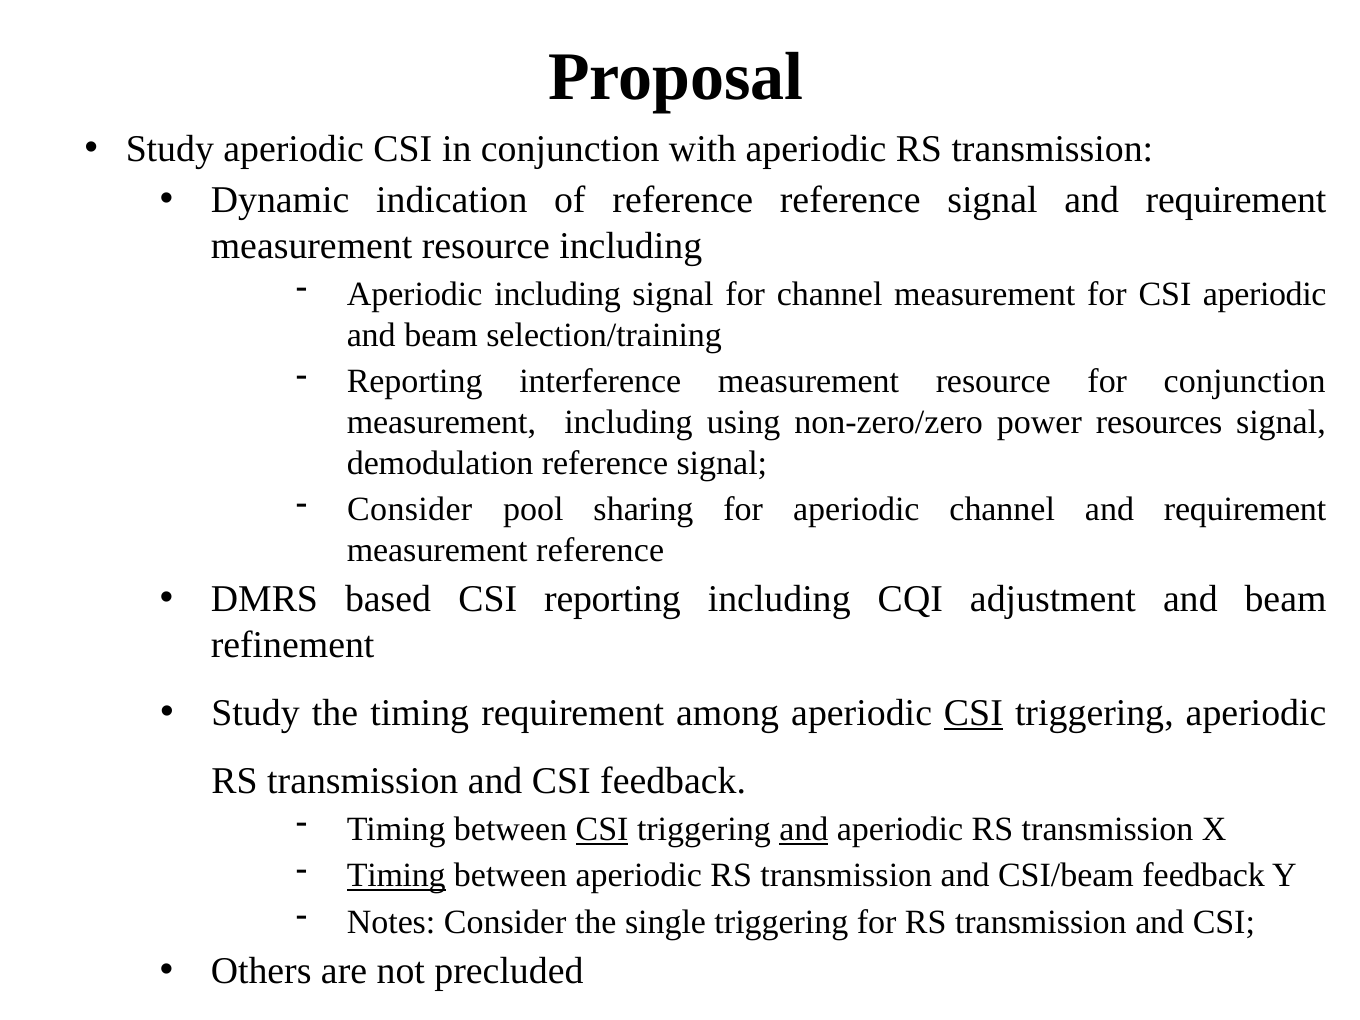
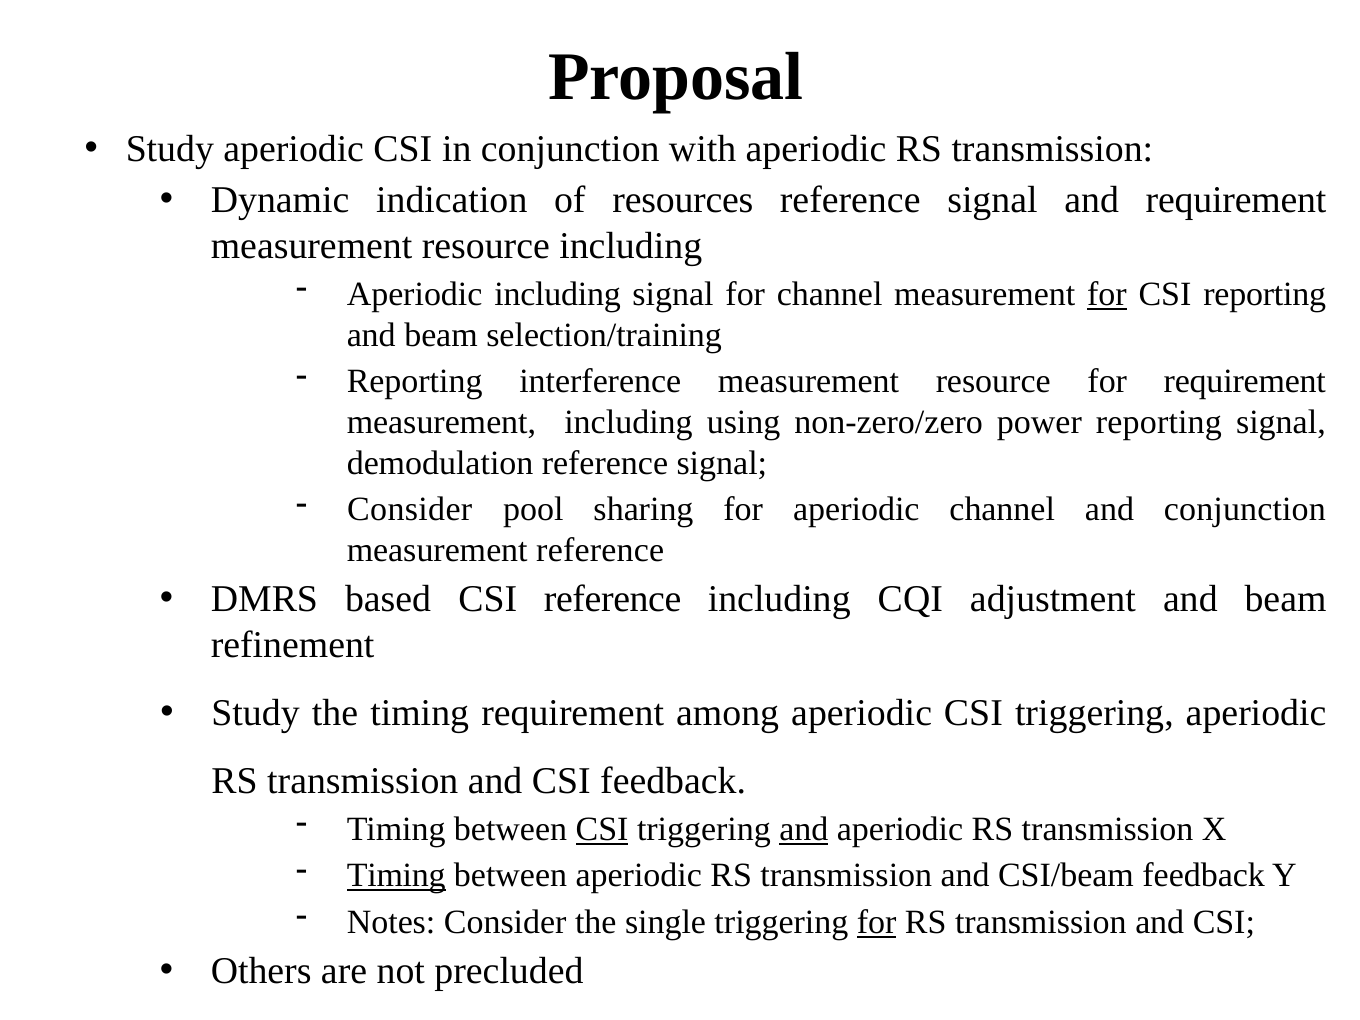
of reference: reference -> resources (683, 200)
for underline: none -> present (1107, 294)
CSI aperiodic: aperiodic -> reporting (1265, 294)
for conjunction: conjunction -> requirement (1245, 381)
power resources: resources -> reporting (1159, 422)
channel and requirement: requirement -> conjunction (1245, 510)
CSI reporting: reporting -> reference (613, 599)
CSI underline: present -> none (973, 713)
for underline: none -> present (877, 922)
